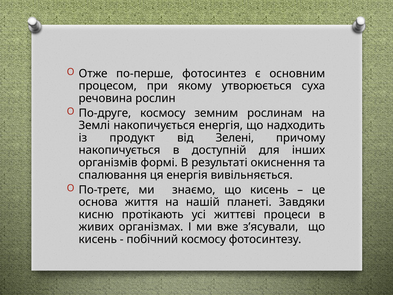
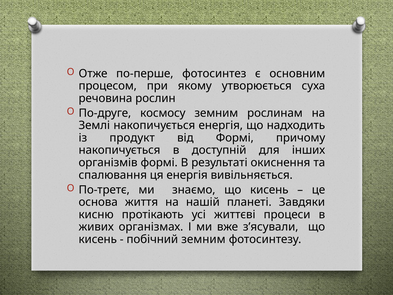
від Зелені: Зелені -> Формі (235, 138)
побічний космосу: космосу -> земним (203, 239)
